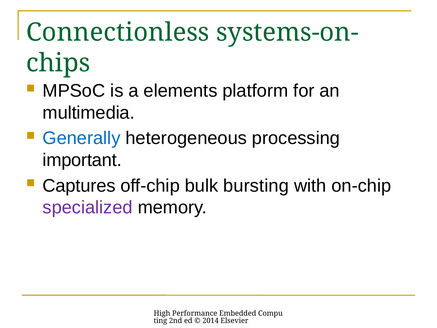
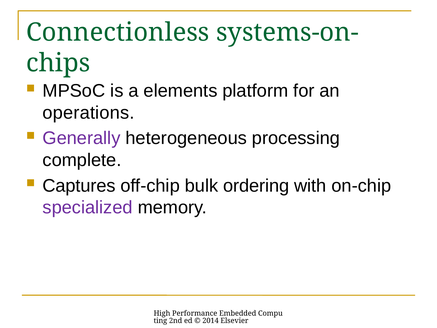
multimedia: multimedia -> operations (89, 113)
Generally colour: blue -> purple (82, 138)
important: important -> complete (82, 160)
bursting: bursting -> ordering (256, 186)
